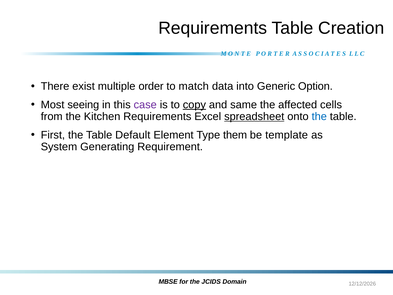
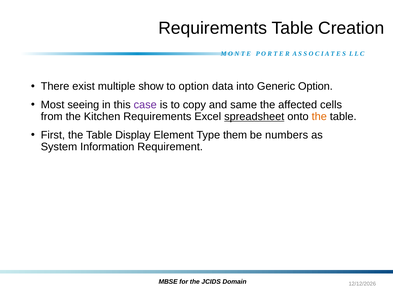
order: order -> show (151, 86)
to match: match -> option (194, 86)
copy underline: present -> none (194, 105)
the colour: blue -> orange (319, 116)
Default: Default -> Display (133, 135)
template: template -> numbers (287, 135)
Generating: Generating -> Information (107, 147)
